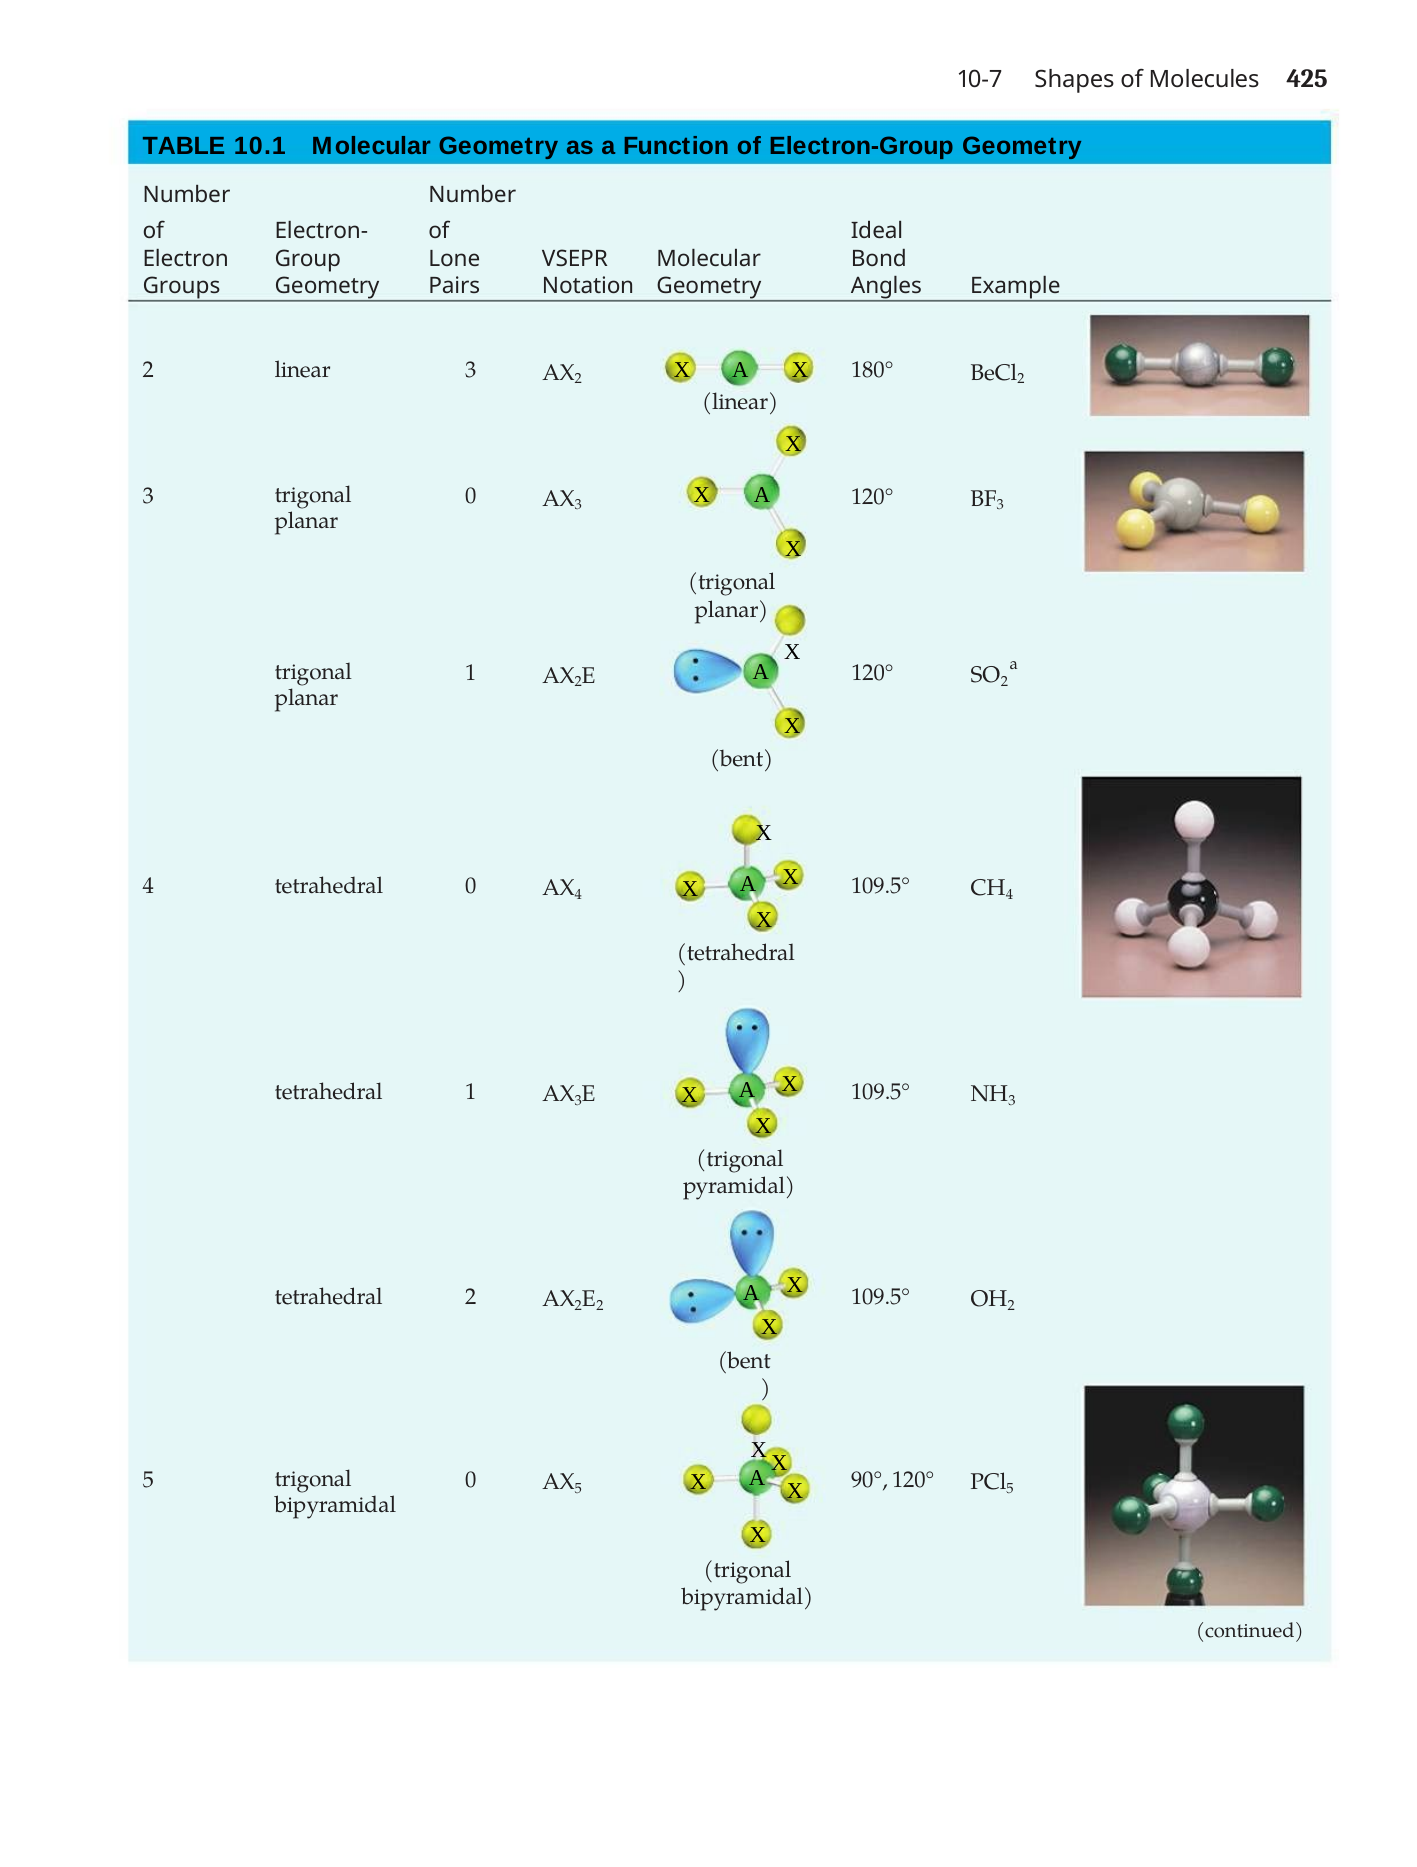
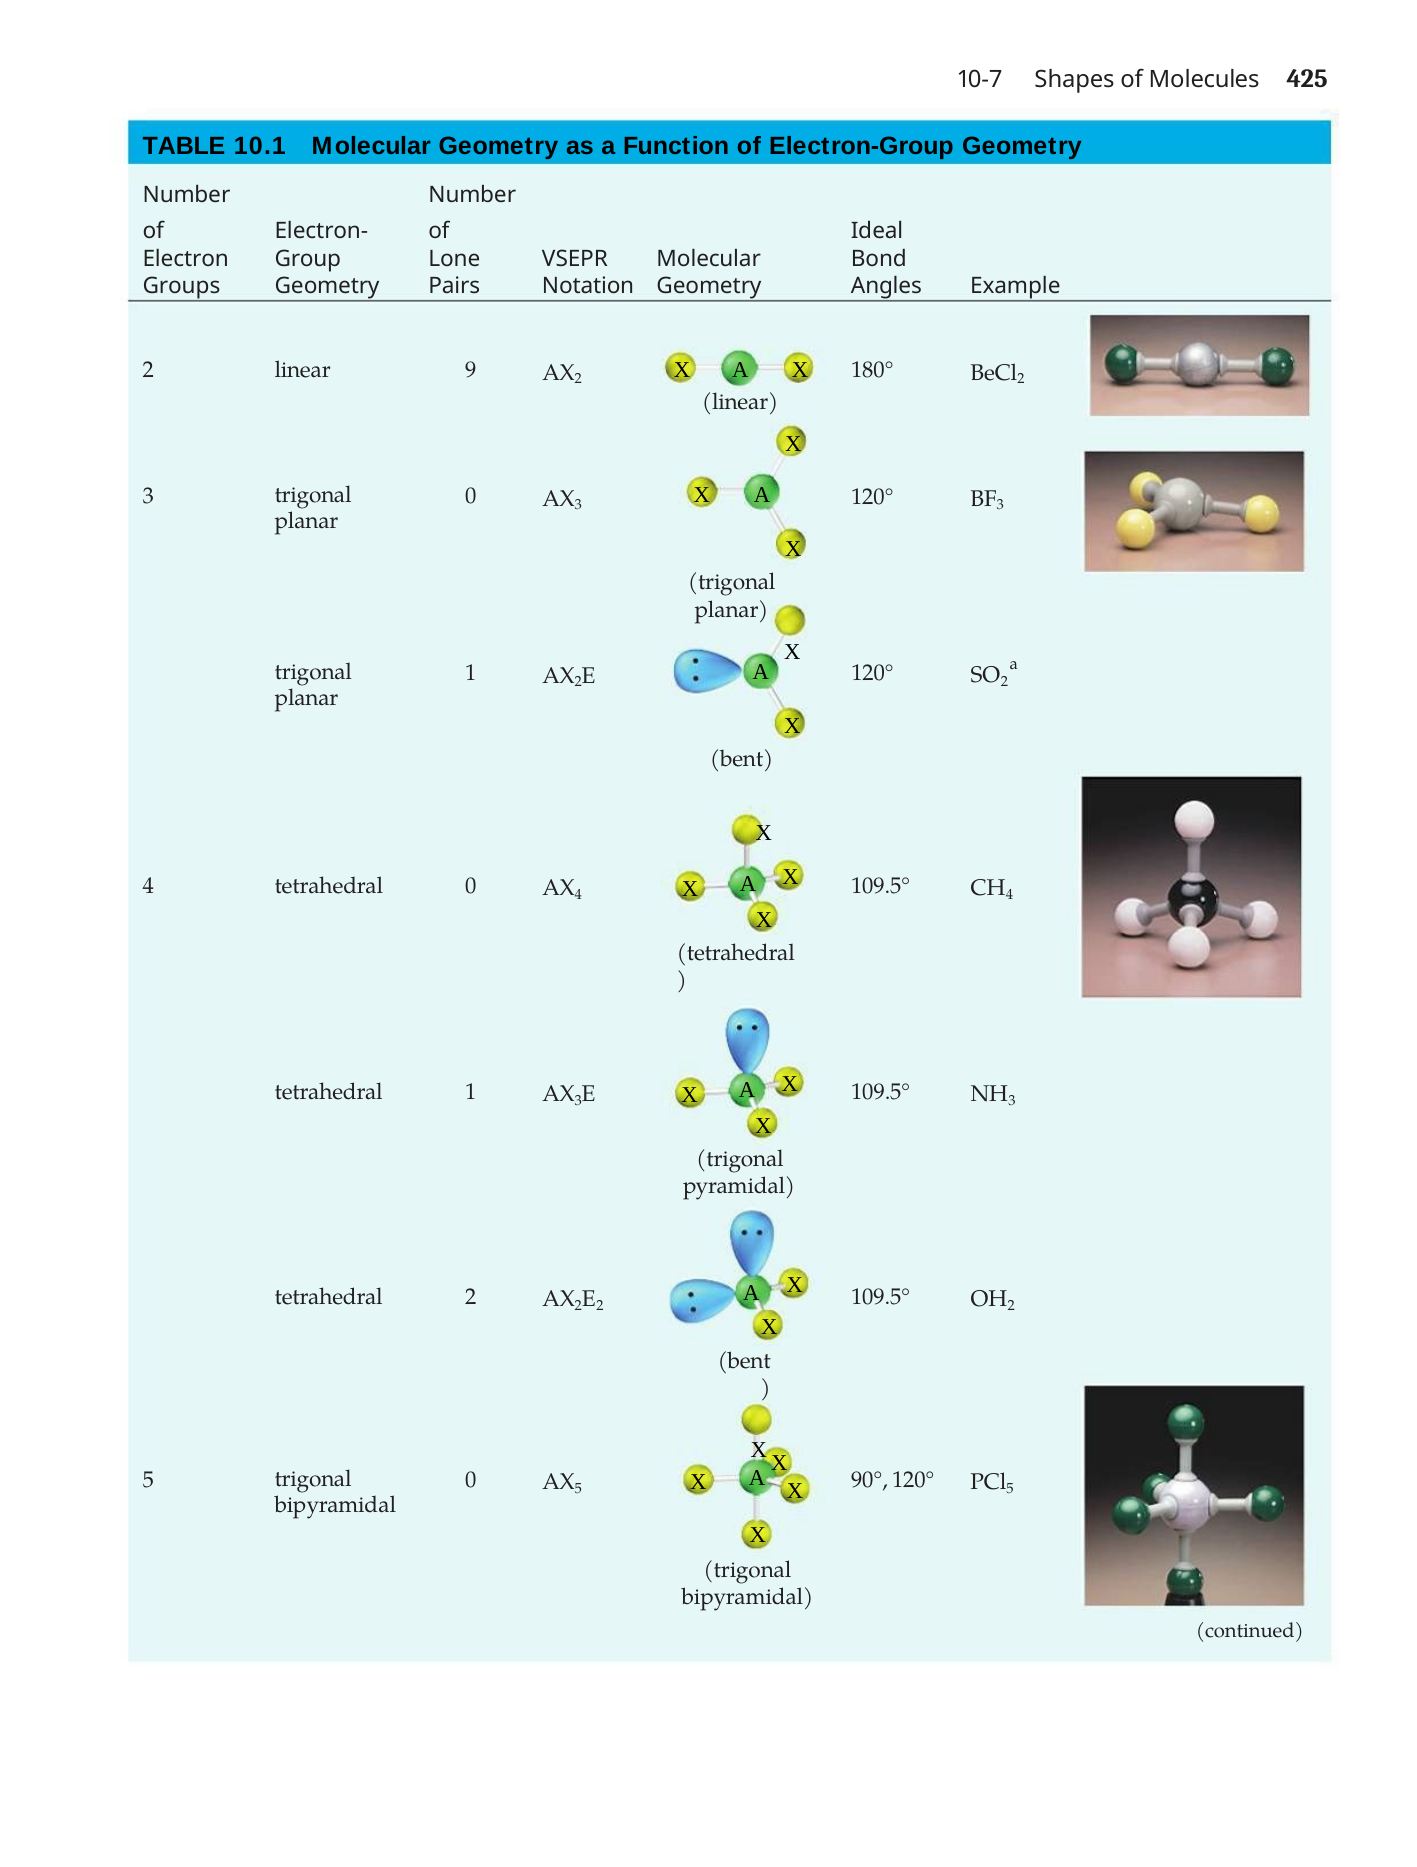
linear 3: 3 -> 9 (471, 370)
